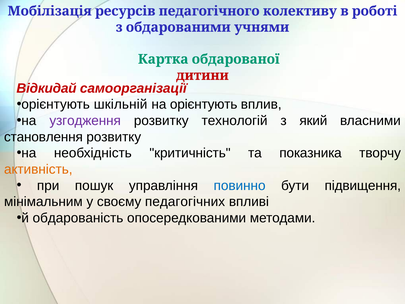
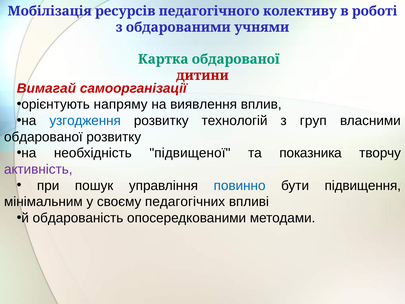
Відкидай: Відкидай -> Вимагай (46, 88)
шкільній: шкільній -> напряму (121, 104)
на орієнтують: орієнтують -> виявлення (204, 104)
узгодження colour: purple -> blue (85, 121)
який: який -> груп (313, 121)
становлення: становлення -> обдарованої (43, 137)
критичність: критичність -> підвищеної (190, 153)
активність colour: orange -> purple (38, 169)
